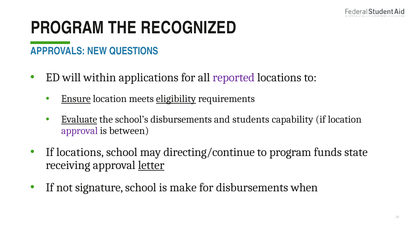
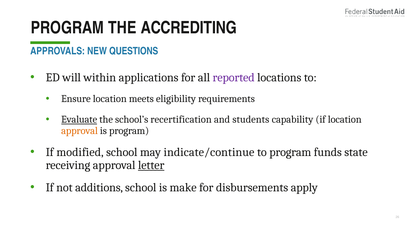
RECOGNIZED: RECOGNIZED -> ACCREDITING (189, 28)
Ensure underline: present -> none (76, 99)
eligibility underline: present -> none (176, 99)
school’s disbursements: disbursements -> recertification (181, 119)
approval colour: purple -> orange (80, 130)
is between: between -> program (129, 130)
If locations: locations -> modified (80, 152)
directing/continue: directing/continue -> indicate/continue (209, 152)
signature: signature -> additions (99, 187)
when: when -> apply (304, 187)
